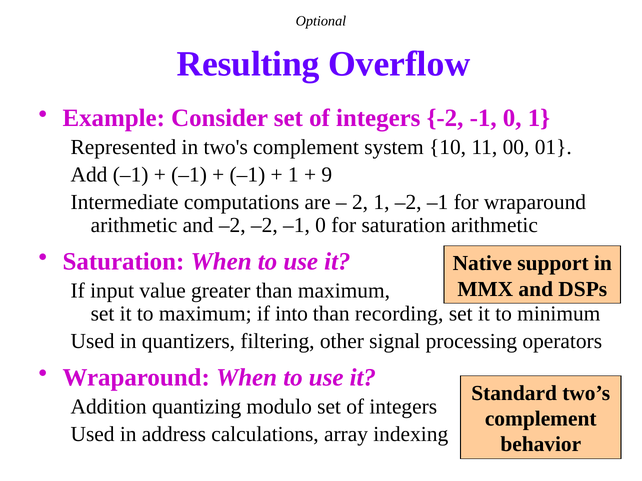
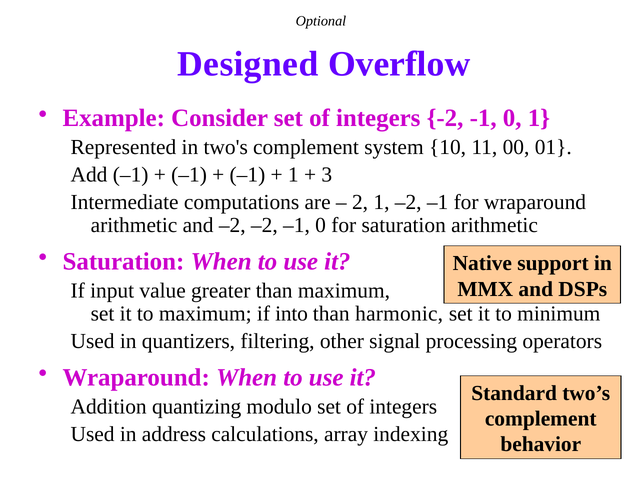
Resulting: Resulting -> Designed (248, 64)
9: 9 -> 3 (327, 175)
recording: recording -> harmonic (399, 314)
